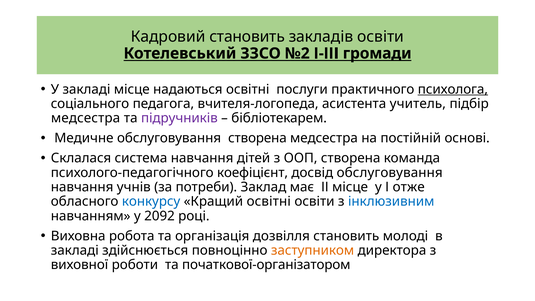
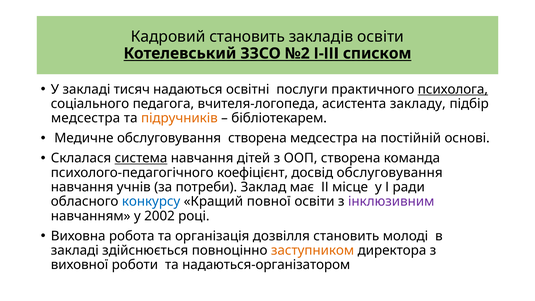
громади: громади -> списком (377, 53)
закладі місце: місце -> тисяч (132, 89)
учитель: учитель -> закладу (418, 104)
підручників colour: purple -> orange (179, 118)
система underline: none -> present (141, 158)
отже: отже -> ради (409, 187)
Кращий освітні: освітні -> повної (269, 201)
інклюзивним colour: blue -> purple (391, 201)
2092: 2092 -> 2002 (160, 216)
початкової-організатором: початкової-організатором -> надаються-організатором (266, 265)
